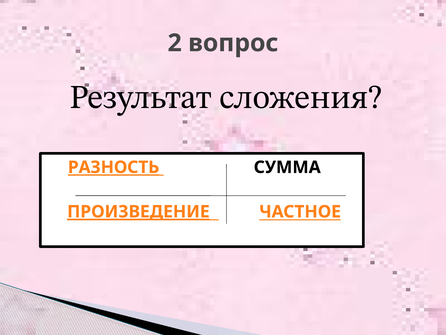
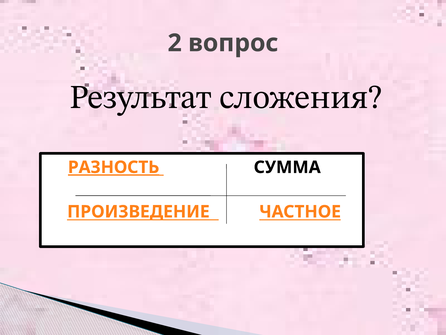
ПРОИЗВЕДЕНИЕ underline: present -> none (138, 211)
